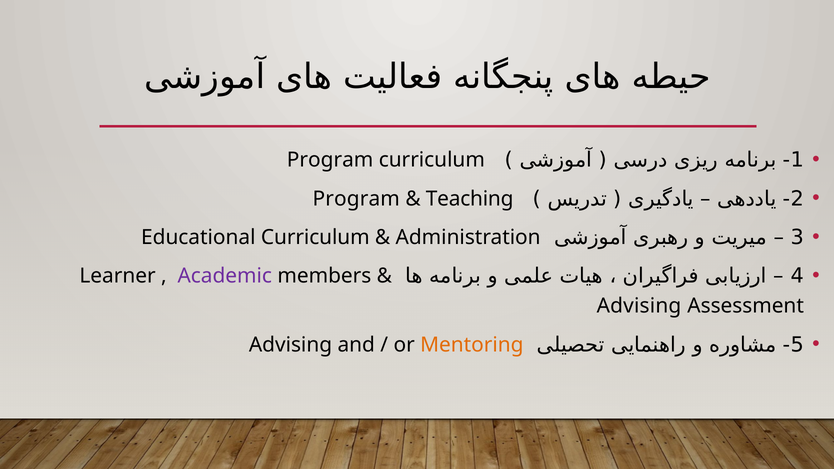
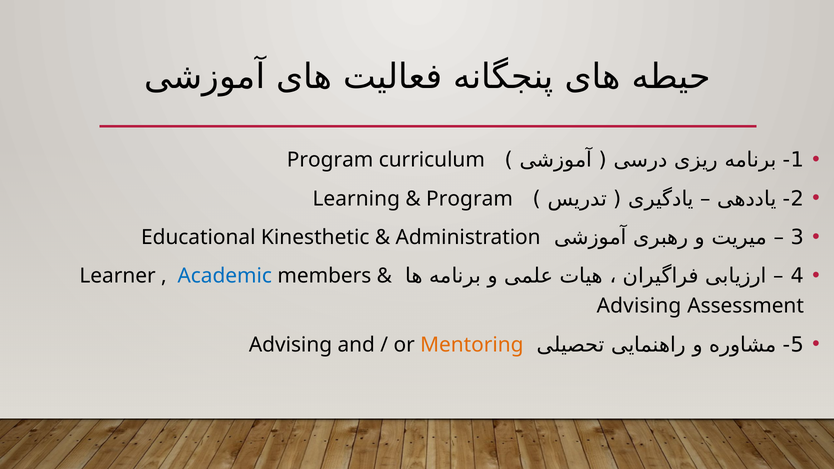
Program: Program -> Learning (356, 199)
Teaching: Teaching -> Program (470, 199)
Educational Curriculum: Curriculum -> Kinesthetic (315, 237)
Academic colour: purple -> blue (225, 276)
